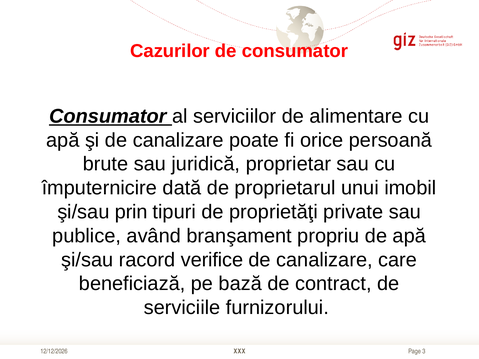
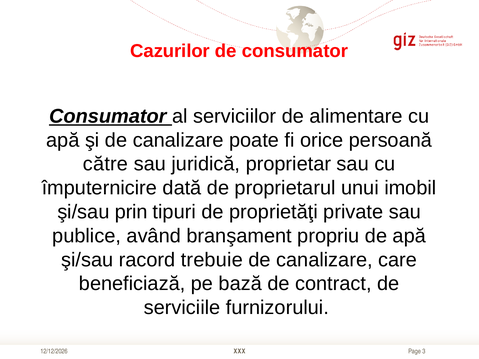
brute: brute -> către (105, 164)
verifice: verifice -> trebuie (212, 260)
